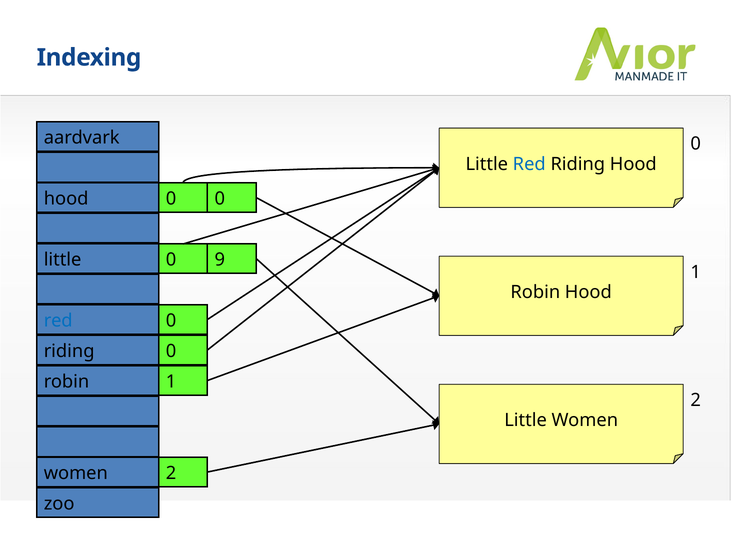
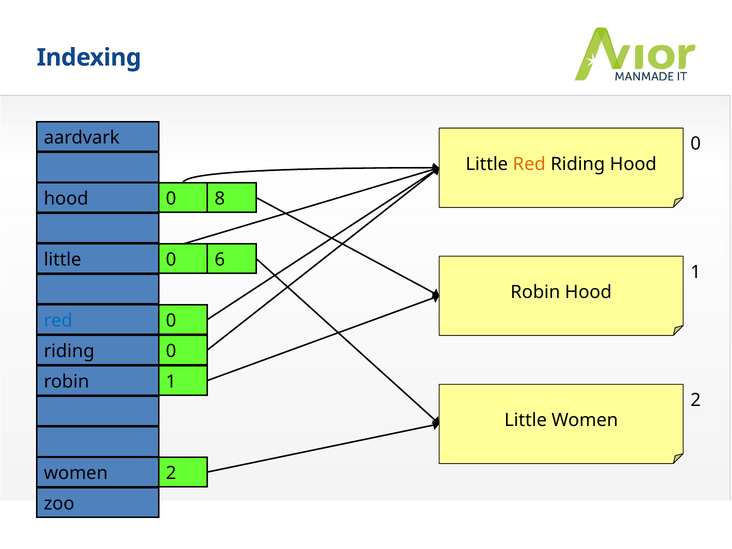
Red colour: blue -> orange (529, 164)
0: 0 -> 8 (220, 199)
9: 9 -> 6 (220, 260)
